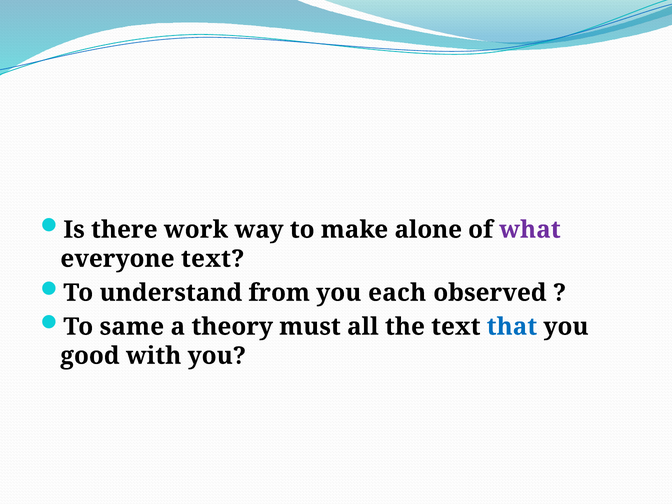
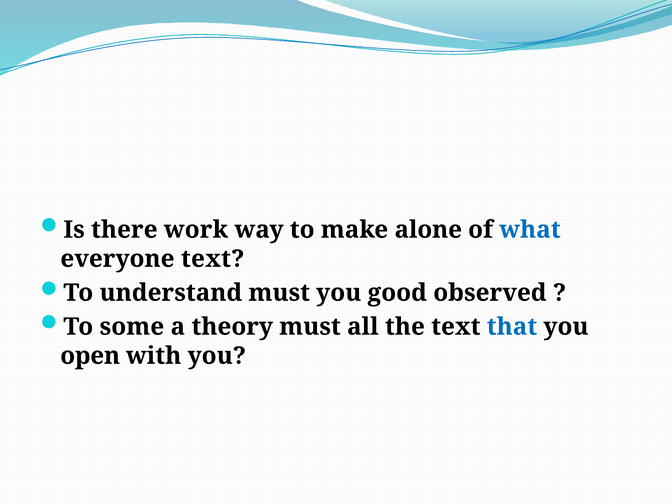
what colour: purple -> blue (530, 230)
understand from: from -> must (279, 293)
each: each -> good (397, 293)
same: same -> some (132, 327)
good: good -> open (90, 356)
